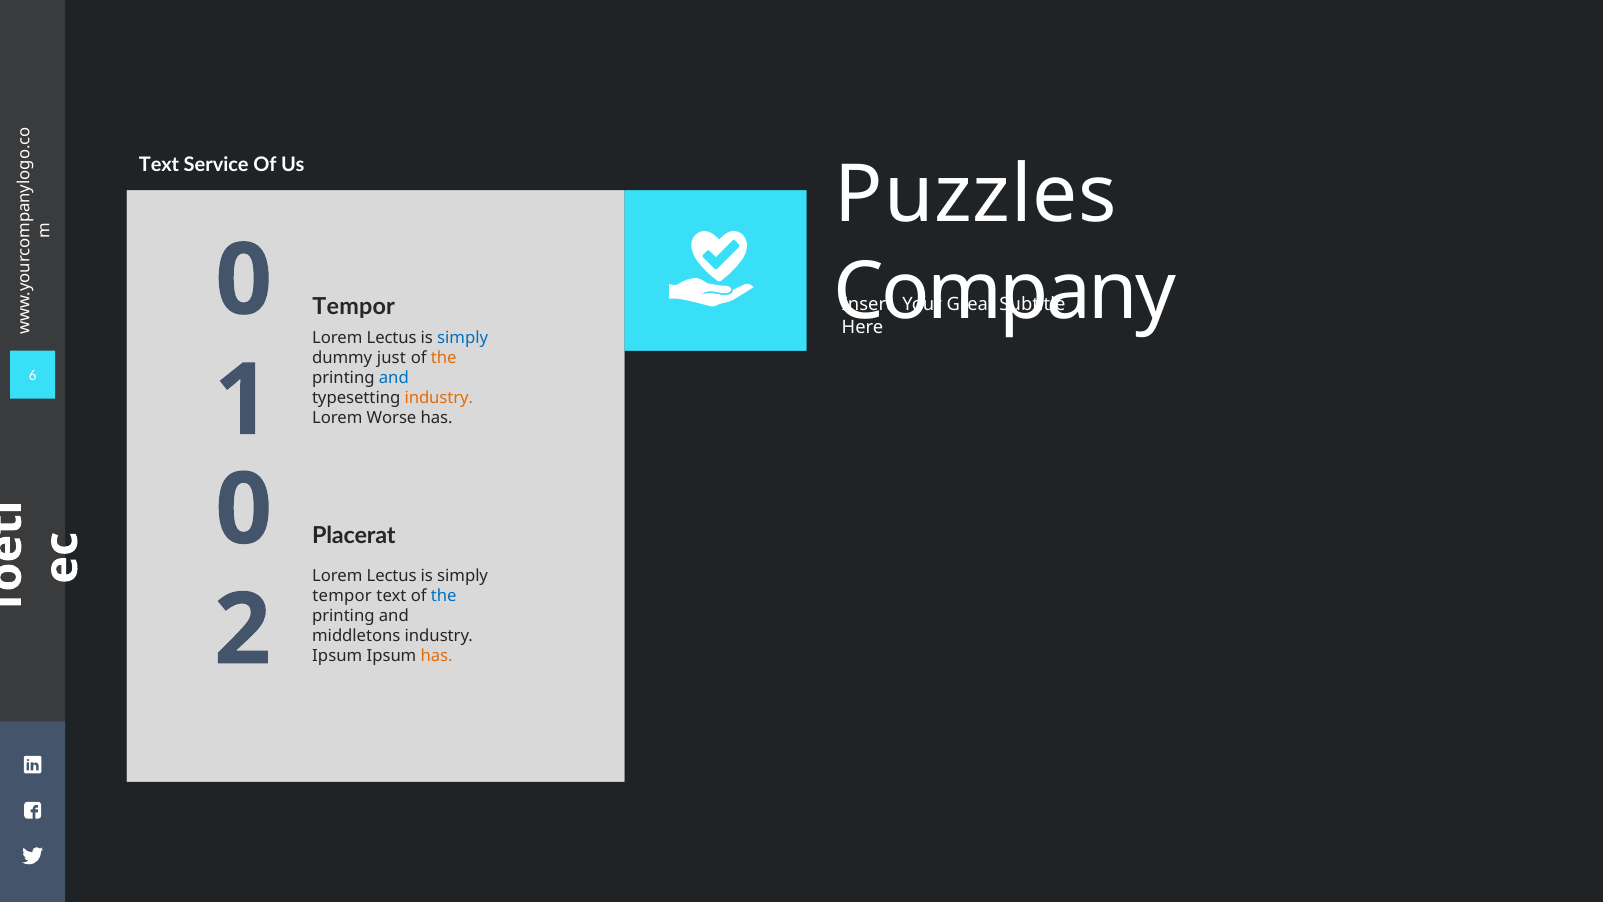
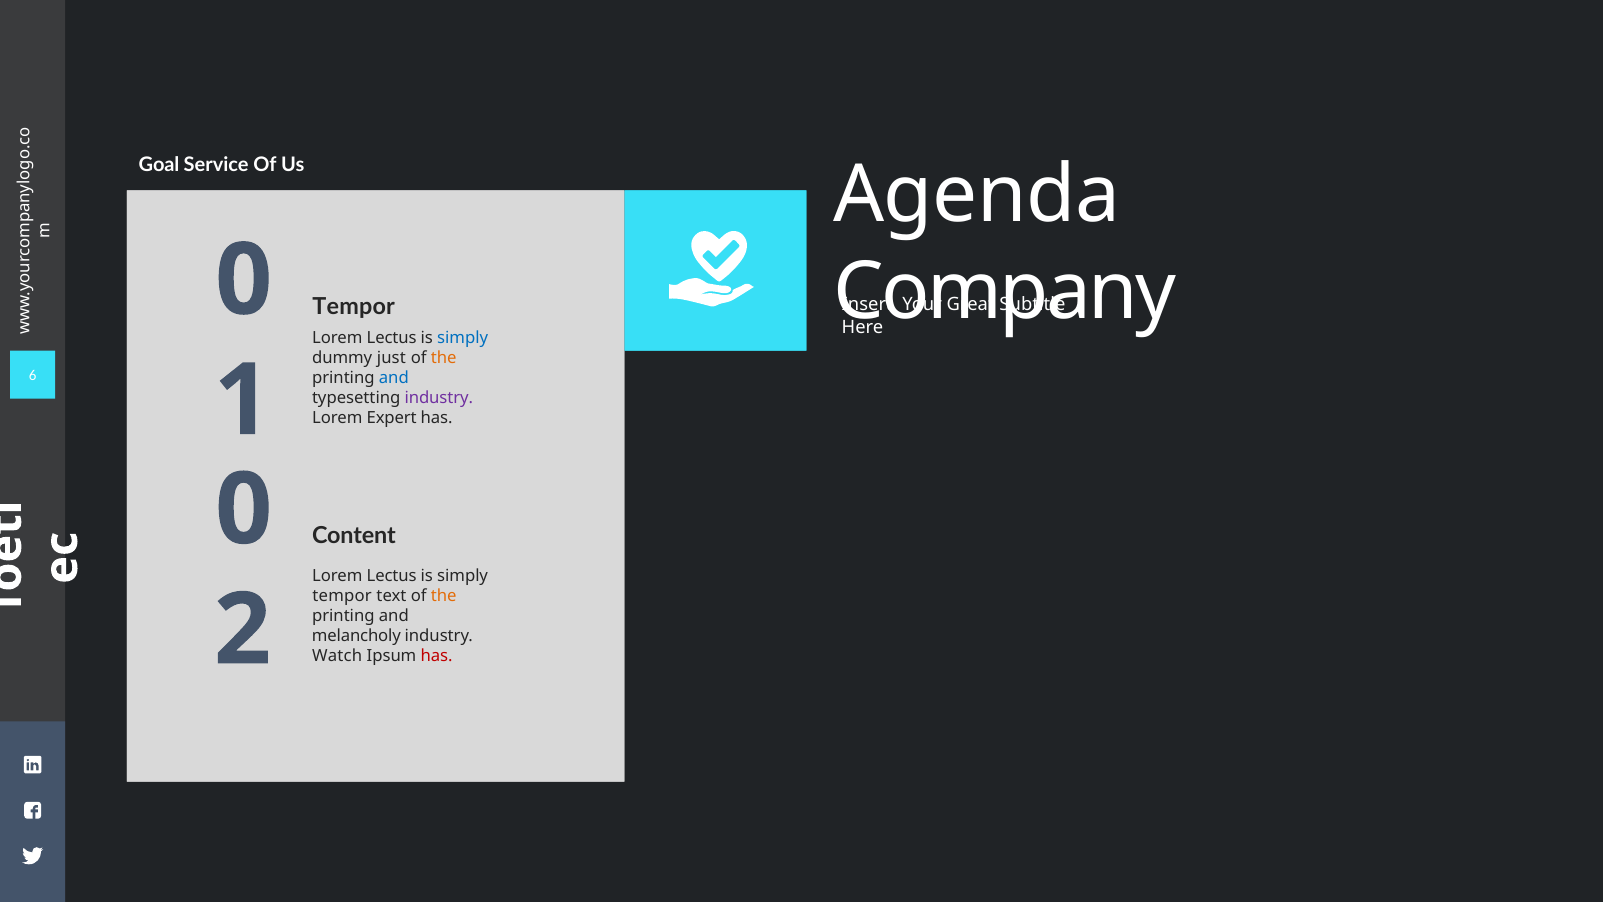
Text: Text -> Goal (159, 165)
Puzzles: Puzzles -> Agenda (977, 195)
industry colour: orange -> purple (439, 398)
Worse: Worse -> Expert (392, 418)
Placerat: Placerat -> Content (354, 536)
the colour: blue -> orange (444, 595)
middletons: middletons -> melancholy (356, 636)
Ipsum: Ipsum -> Watch (337, 656)
has colour: orange -> red (437, 656)
